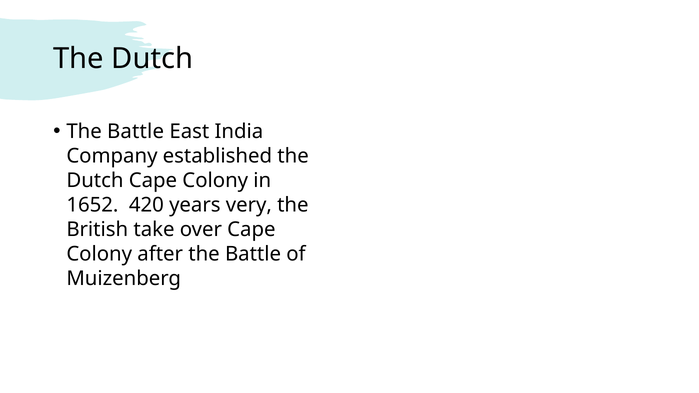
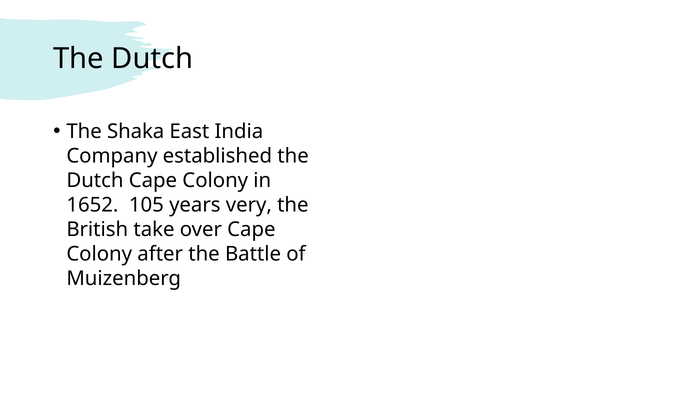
Battle: Battle -> Shaka (136, 132)
420: 420 -> 105 (146, 205)
